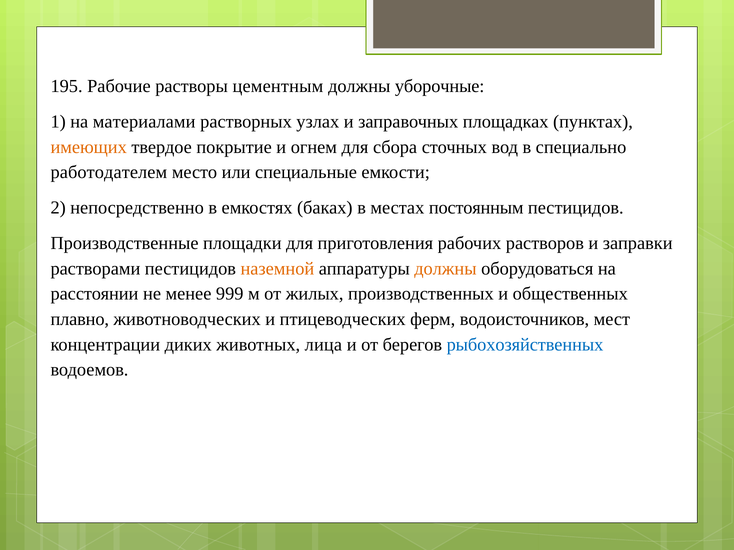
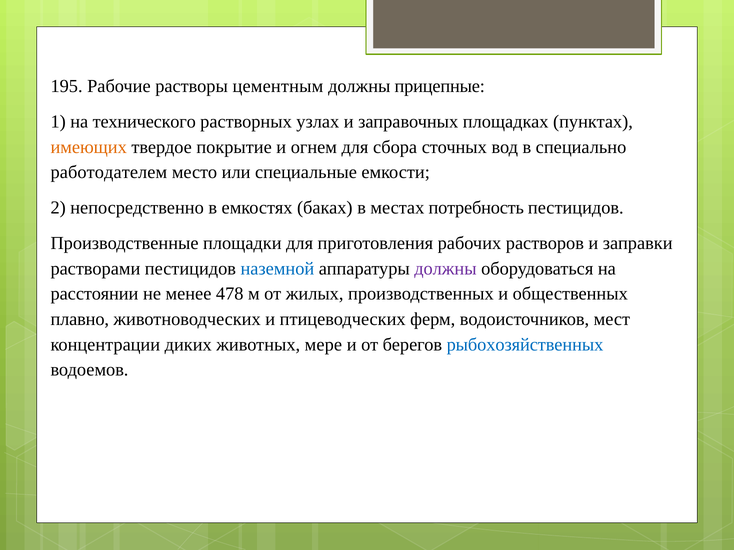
уборочные: уборочные -> прицепные (440, 86)
материалами: материалами -> технического (144, 122)
постоянным: постоянным -> потребность (476, 208)
наземной colour: orange -> blue (277, 269)
должны colour: orange -> purple (445, 269)
999: 999 -> 478 (230, 294)
лица: лица -> мере (323, 345)
